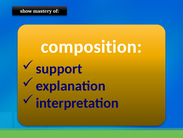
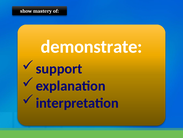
composition: composition -> demonstrate (92, 46)
